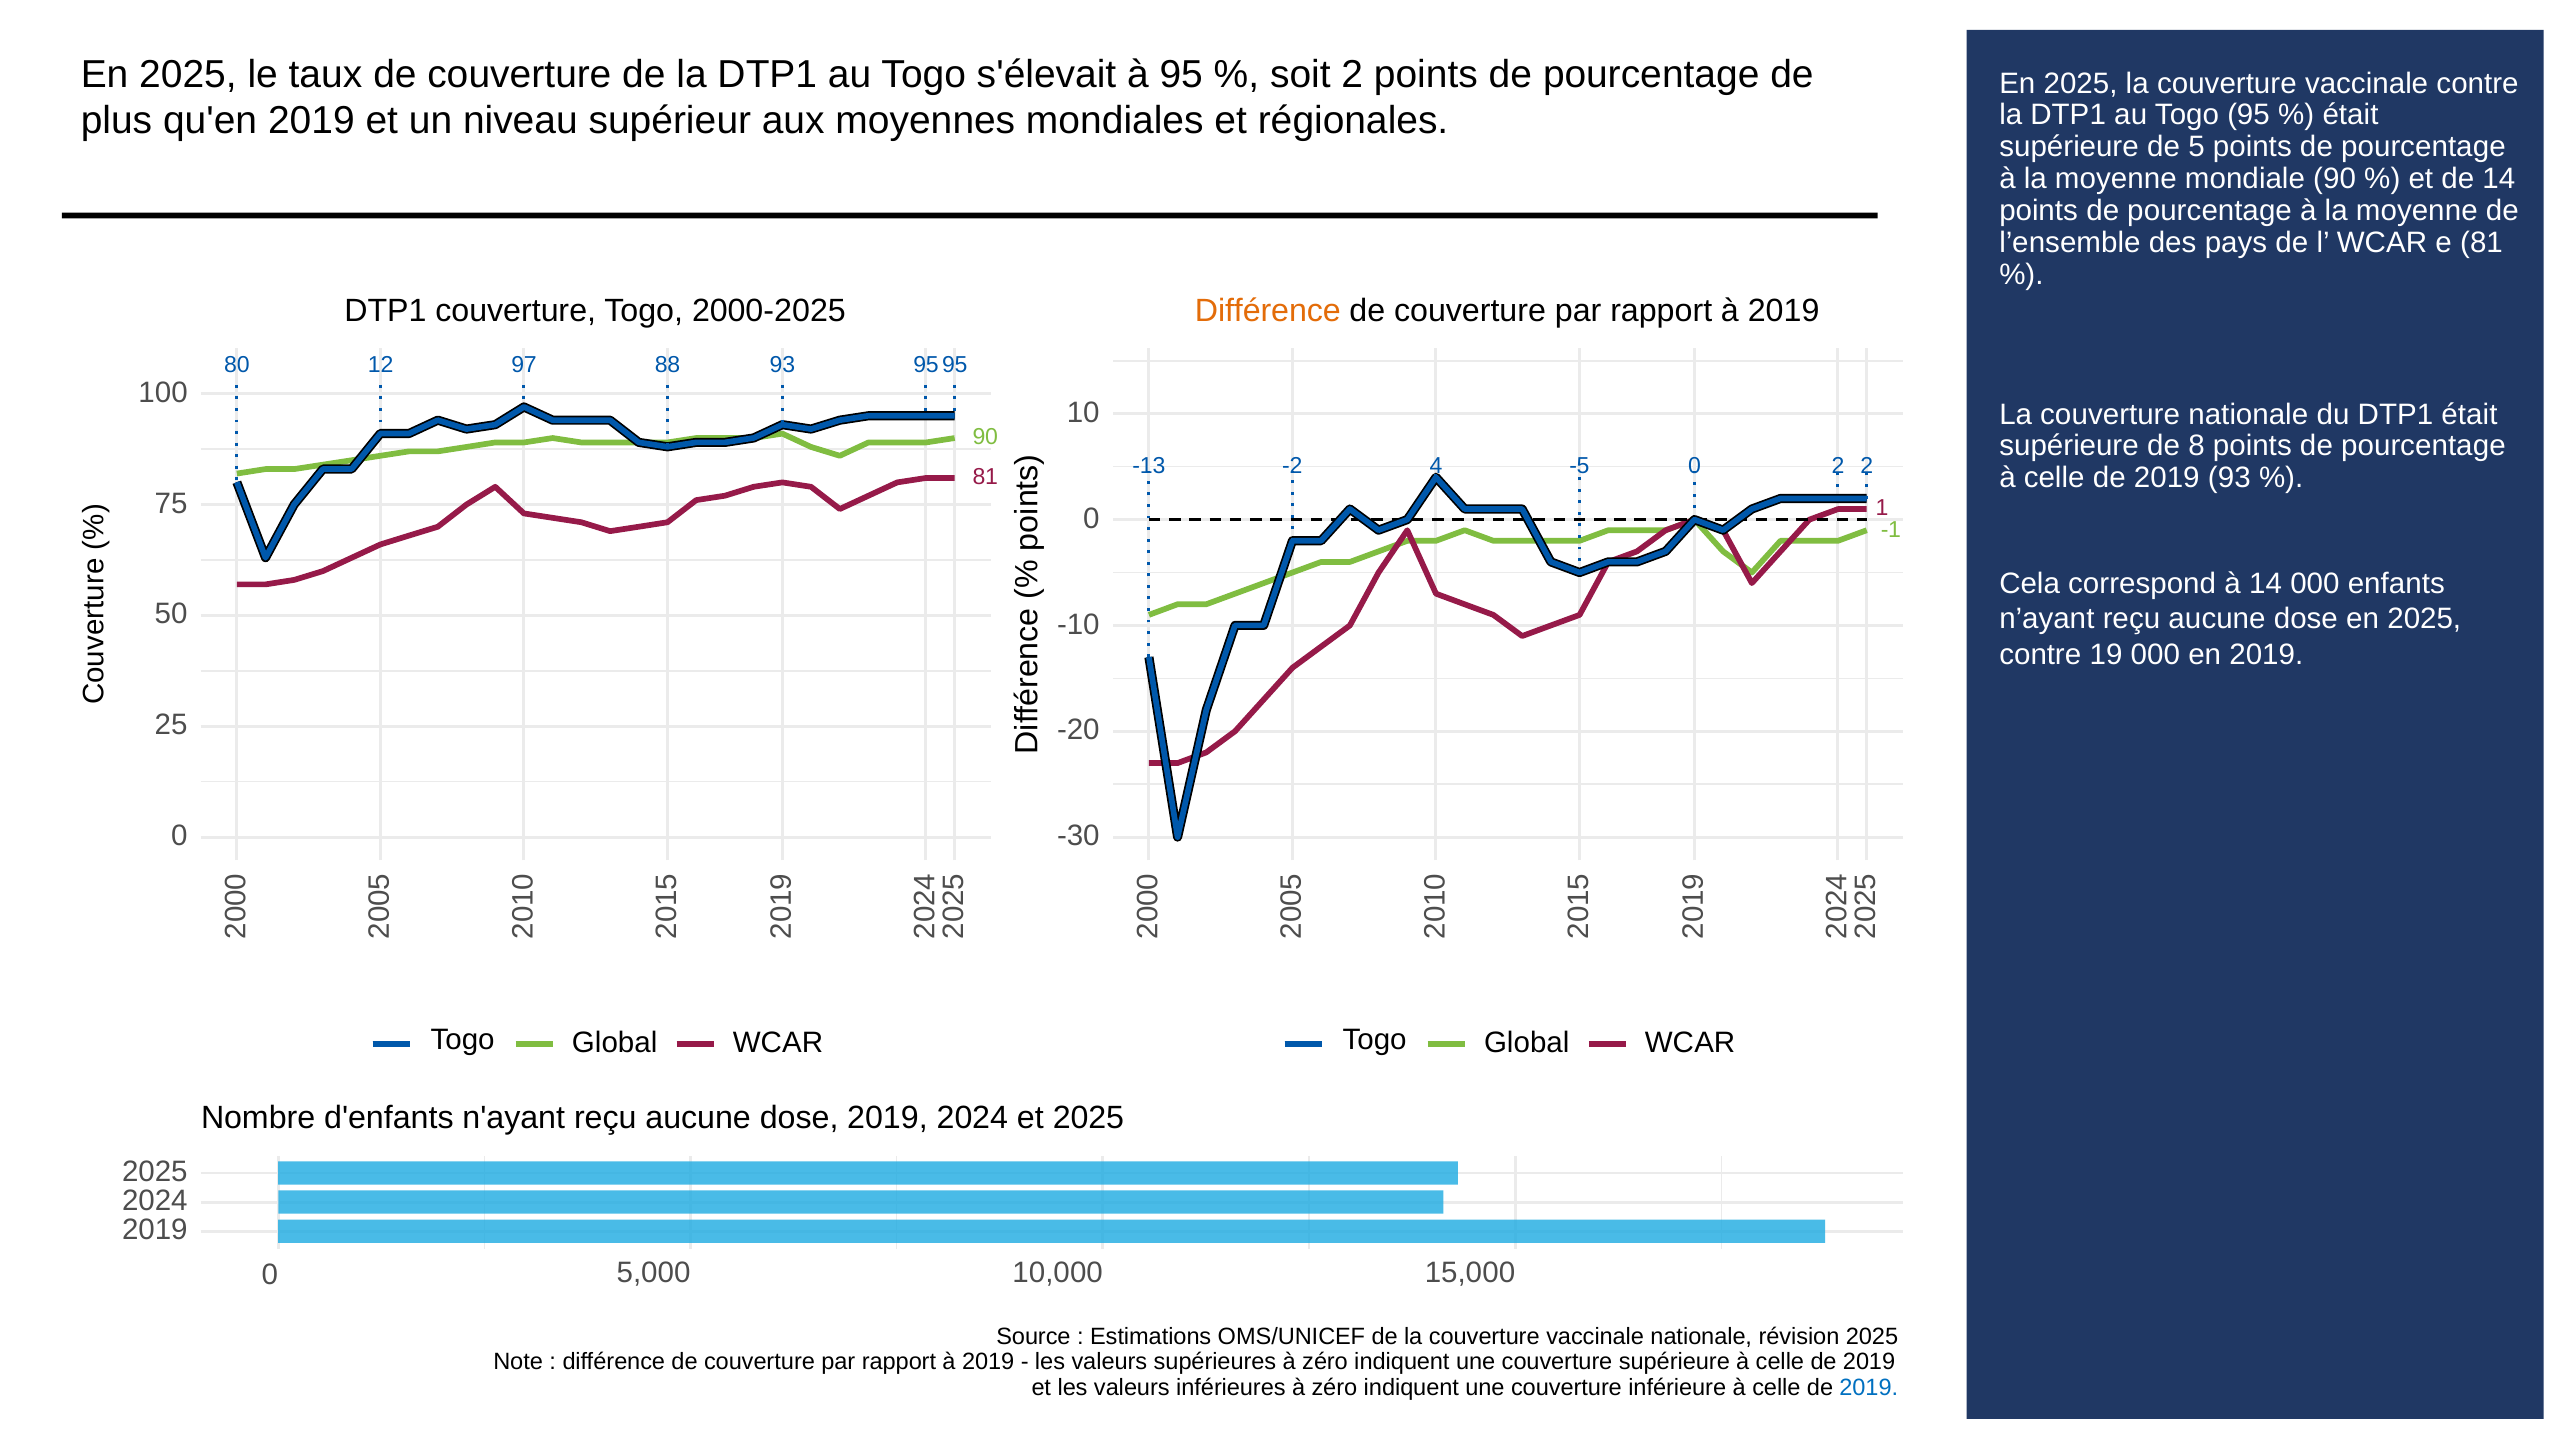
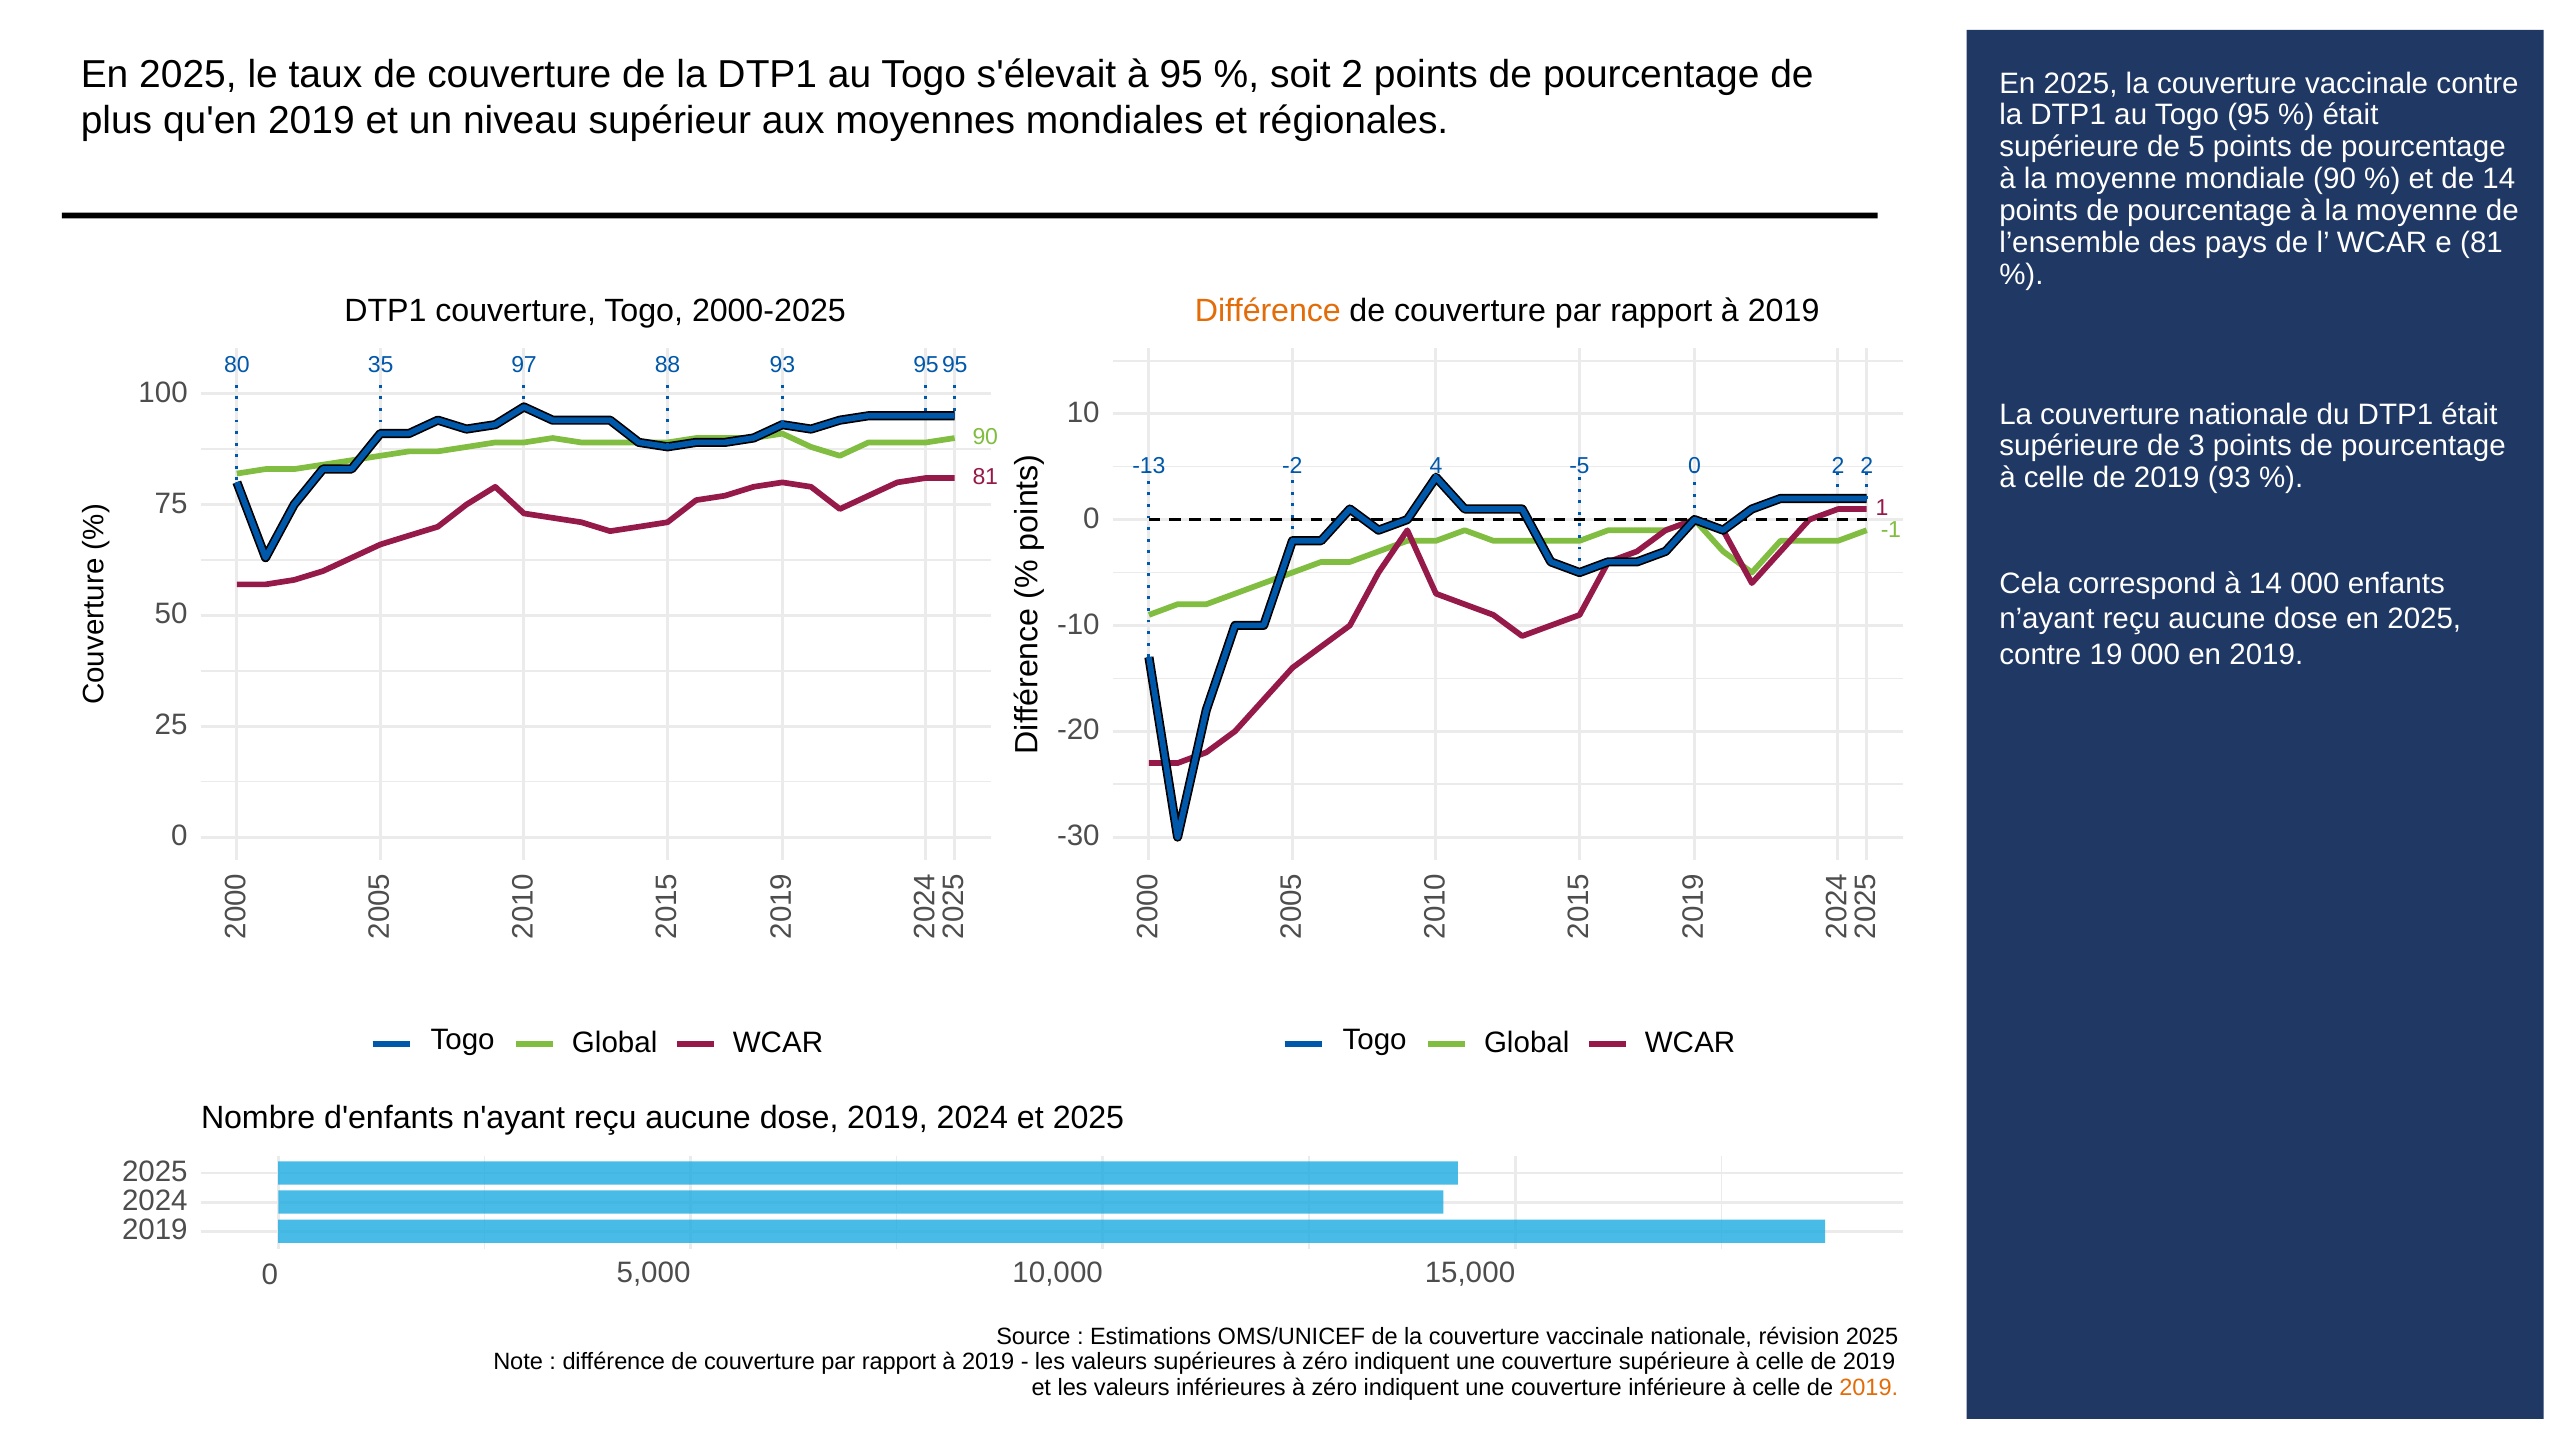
12: 12 -> 35 (381, 365)
8: 8 -> 3 (2196, 446)
2019 colour: blue -> orange (1869, 1387)
